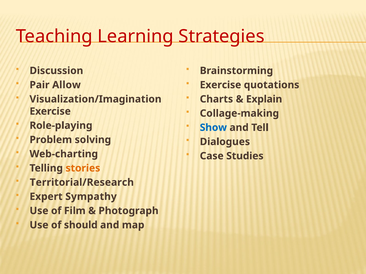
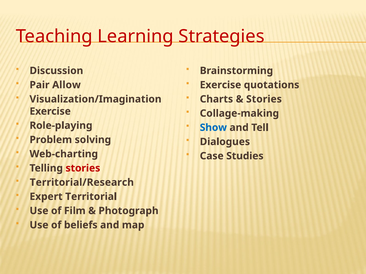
Explain: Explain -> Stories (264, 99)
stories colour: orange -> red (83, 168)
Sympathy: Sympathy -> Territorial (91, 197)
should: should -> beliefs (81, 225)
